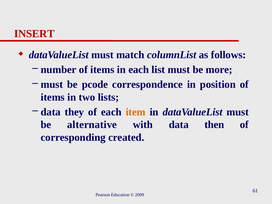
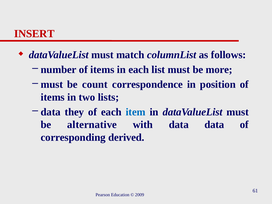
pcode: pcode -> count (95, 84)
item colour: orange -> blue (136, 112)
data then: then -> data (214, 125)
created: created -> derived (126, 137)
